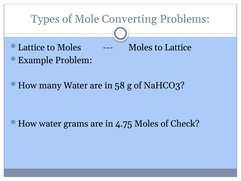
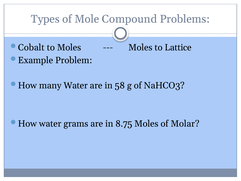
Converting: Converting -> Compound (129, 19)
Lattice: Lattice -> Cobalt (31, 47)
4.75: 4.75 -> 8.75 (124, 123)
Check: Check -> Molar (185, 123)
